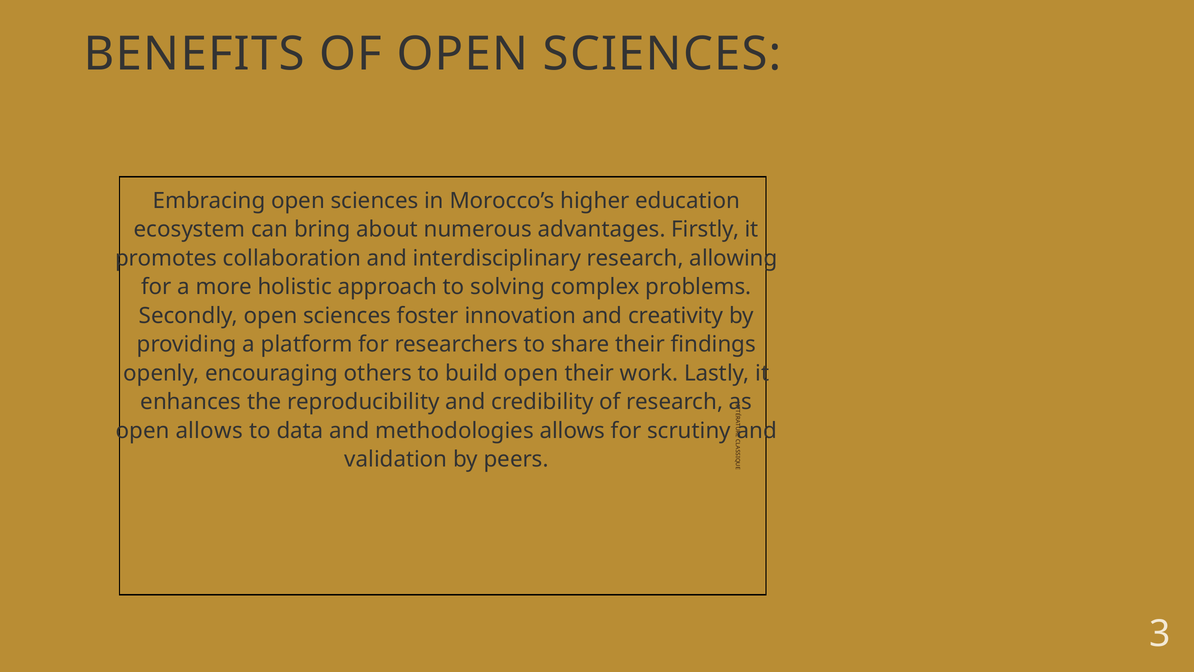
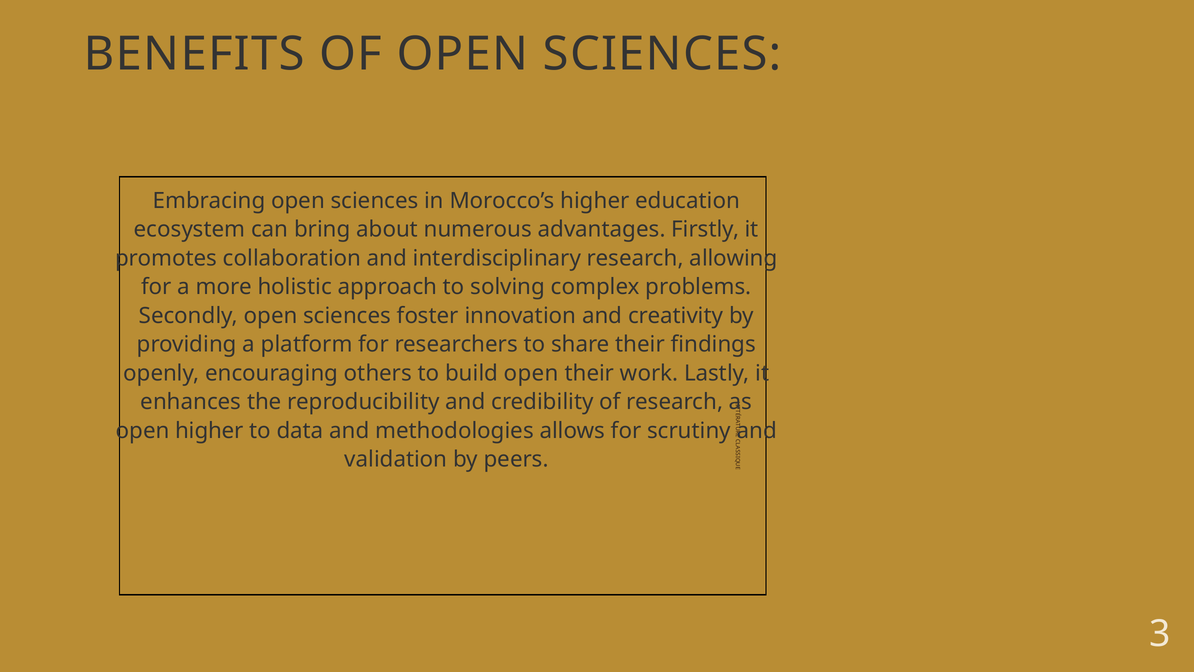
open allows: allows -> higher (209, 431)
